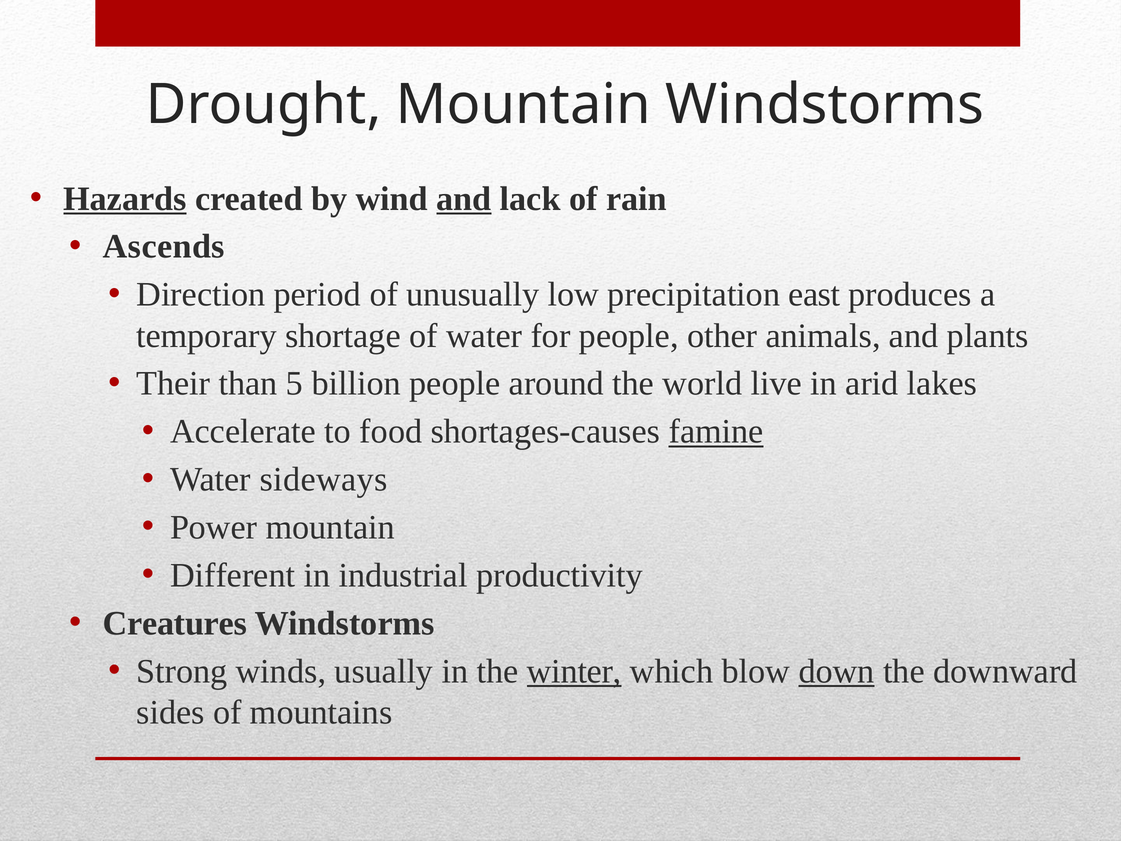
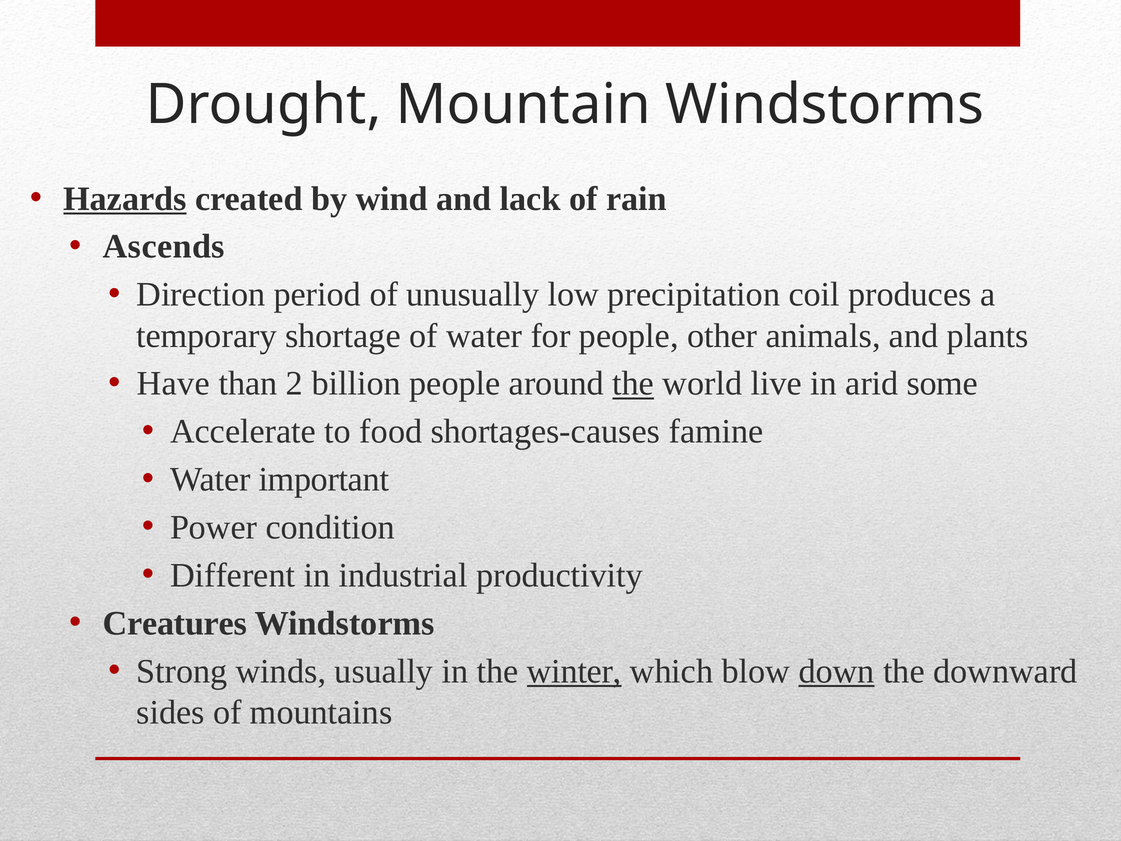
and underline: present -> none (464, 199)
east: east -> coil (814, 295)
Their: Their -> Have (173, 384)
5: 5 -> 2 (295, 384)
the underline: none -> present (633, 384)
lakes: lakes -> some (942, 384)
famine underline: present -> none (716, 431)
sideways: sideways -> important (324, 479)
Power mountain: mountain -> condition (330, 527)
